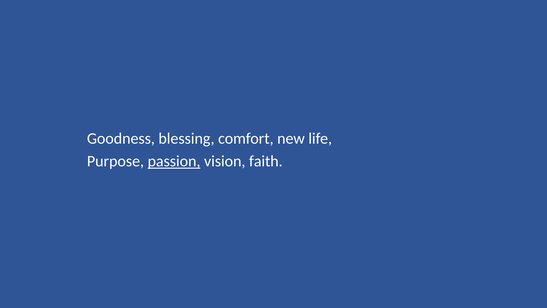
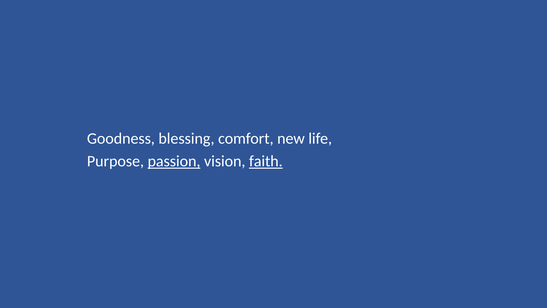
faith underline: none -> present (266, 161)
